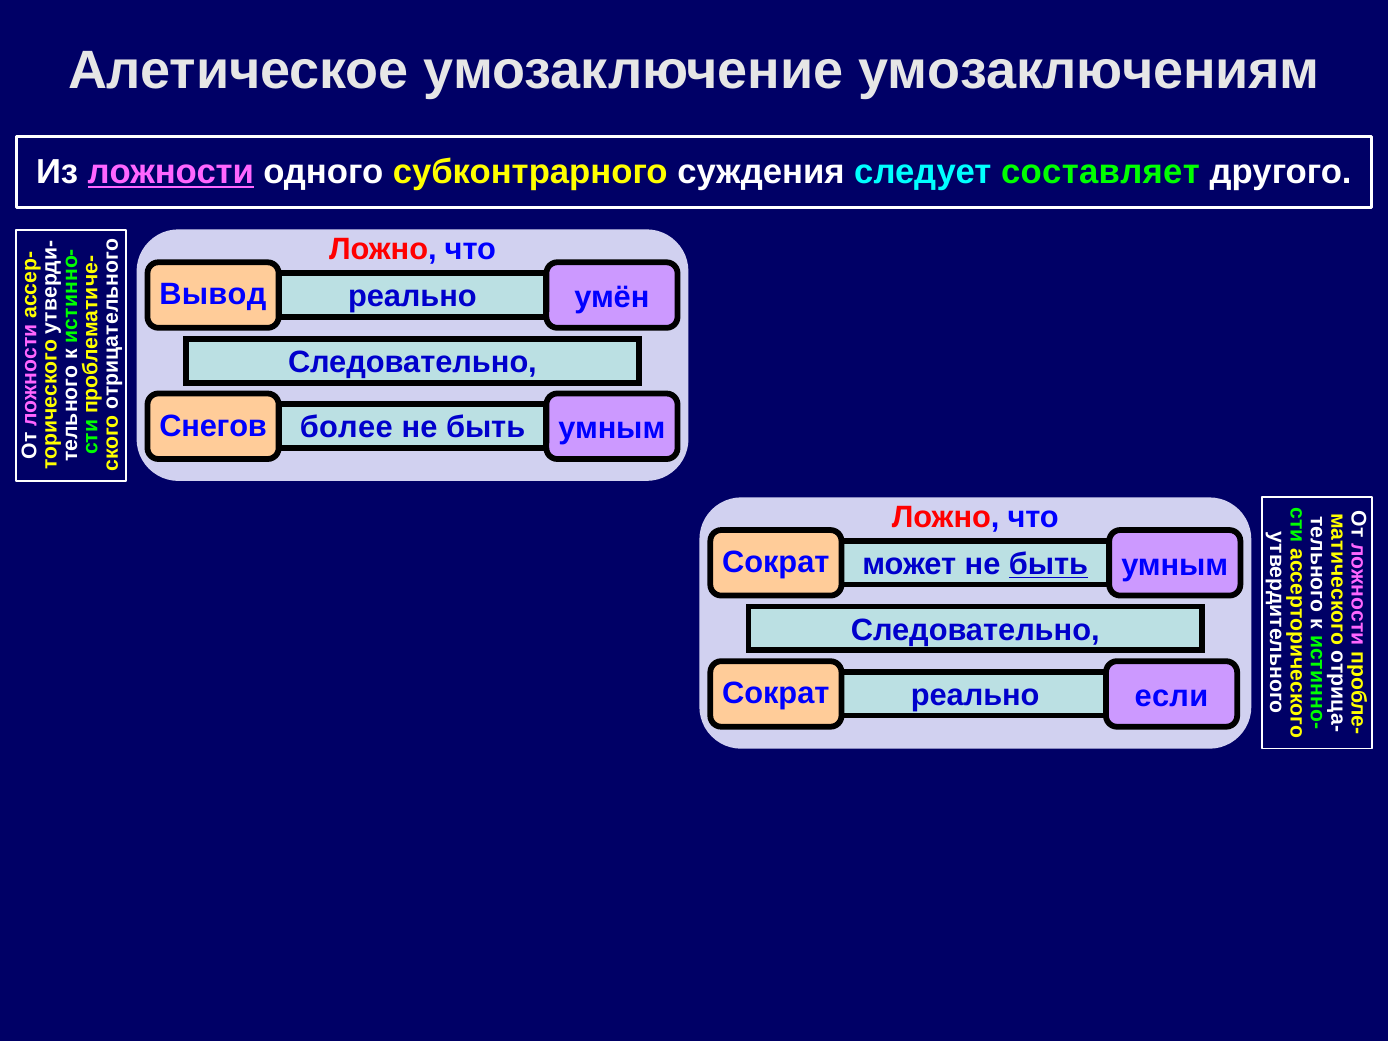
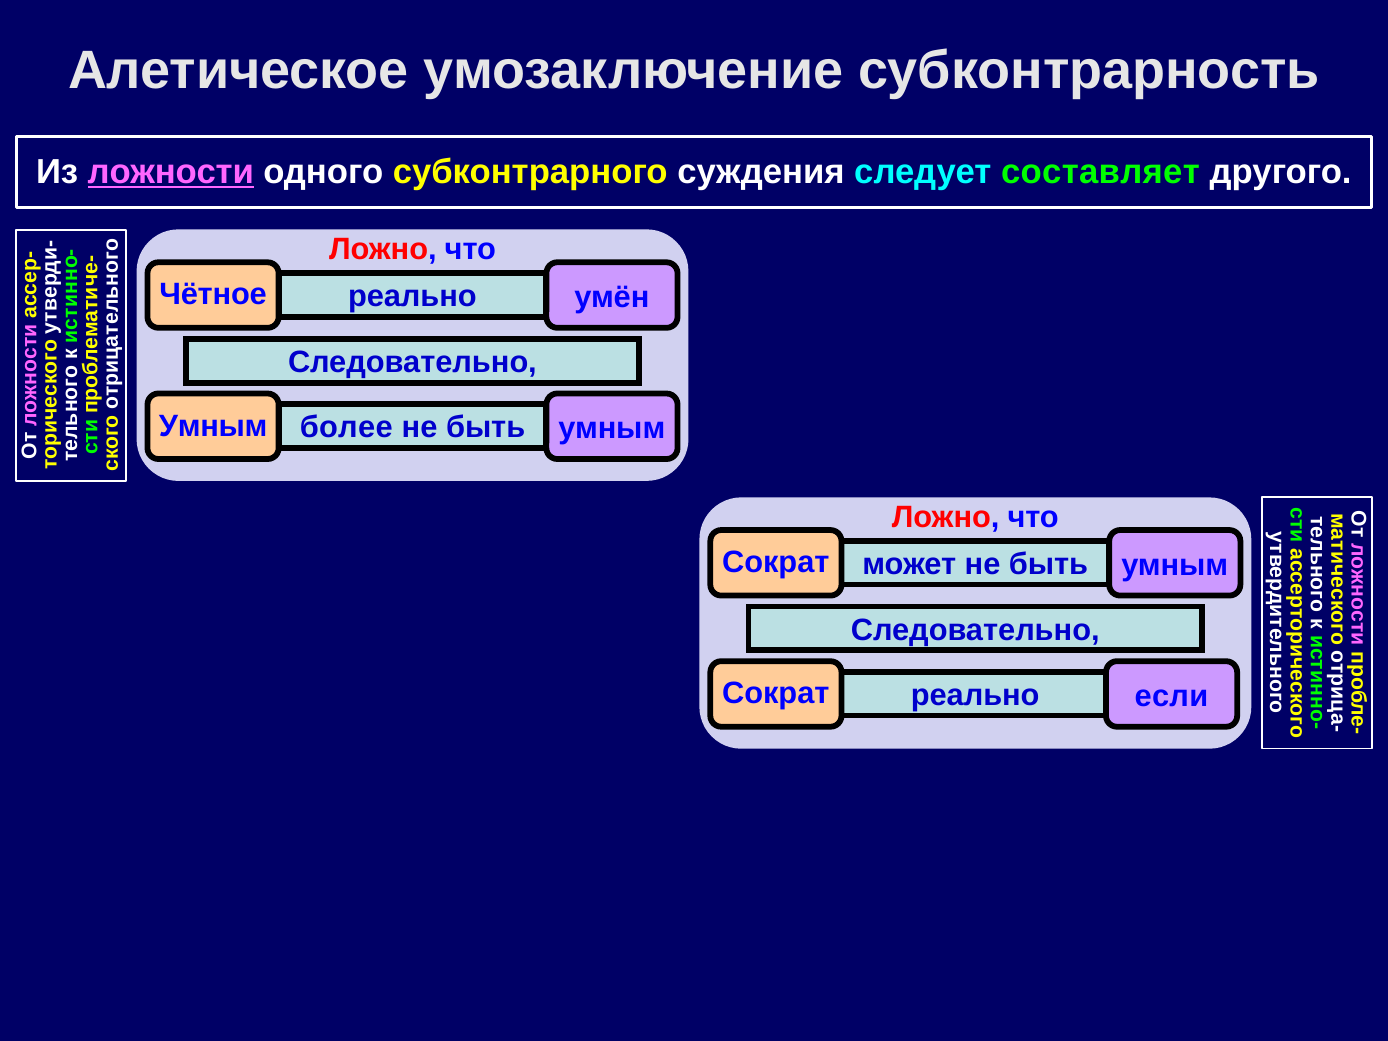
умозаключениям: умозаключениям -> субконтрарность (1089, 70)
Вывод: Вывод -> Чётное (213, 295)
Снегов: Снегов -> Умным (213, 426)
быть underline: present -> none (1049, 564)
